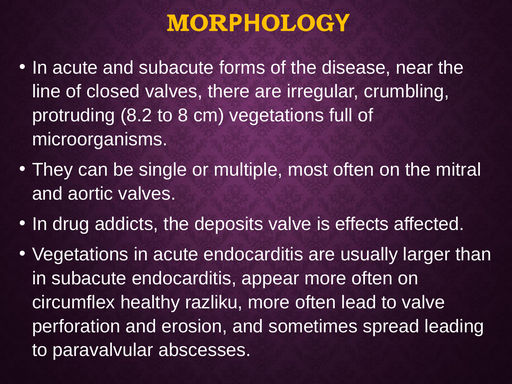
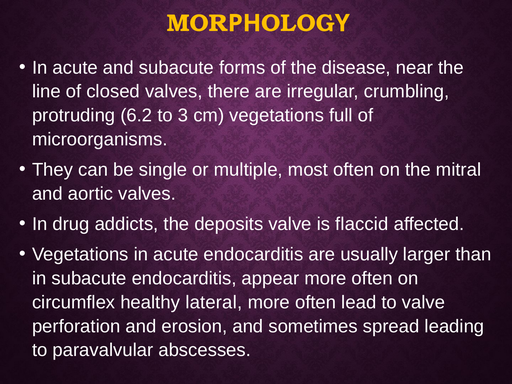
8.2: 8.2 -> 6.2 (136, 115)
8: 8 -> 3 (183, 115)
effects: effects -> flaccid (362, 224)
razliku: razliku -> lateral (214, 302)
